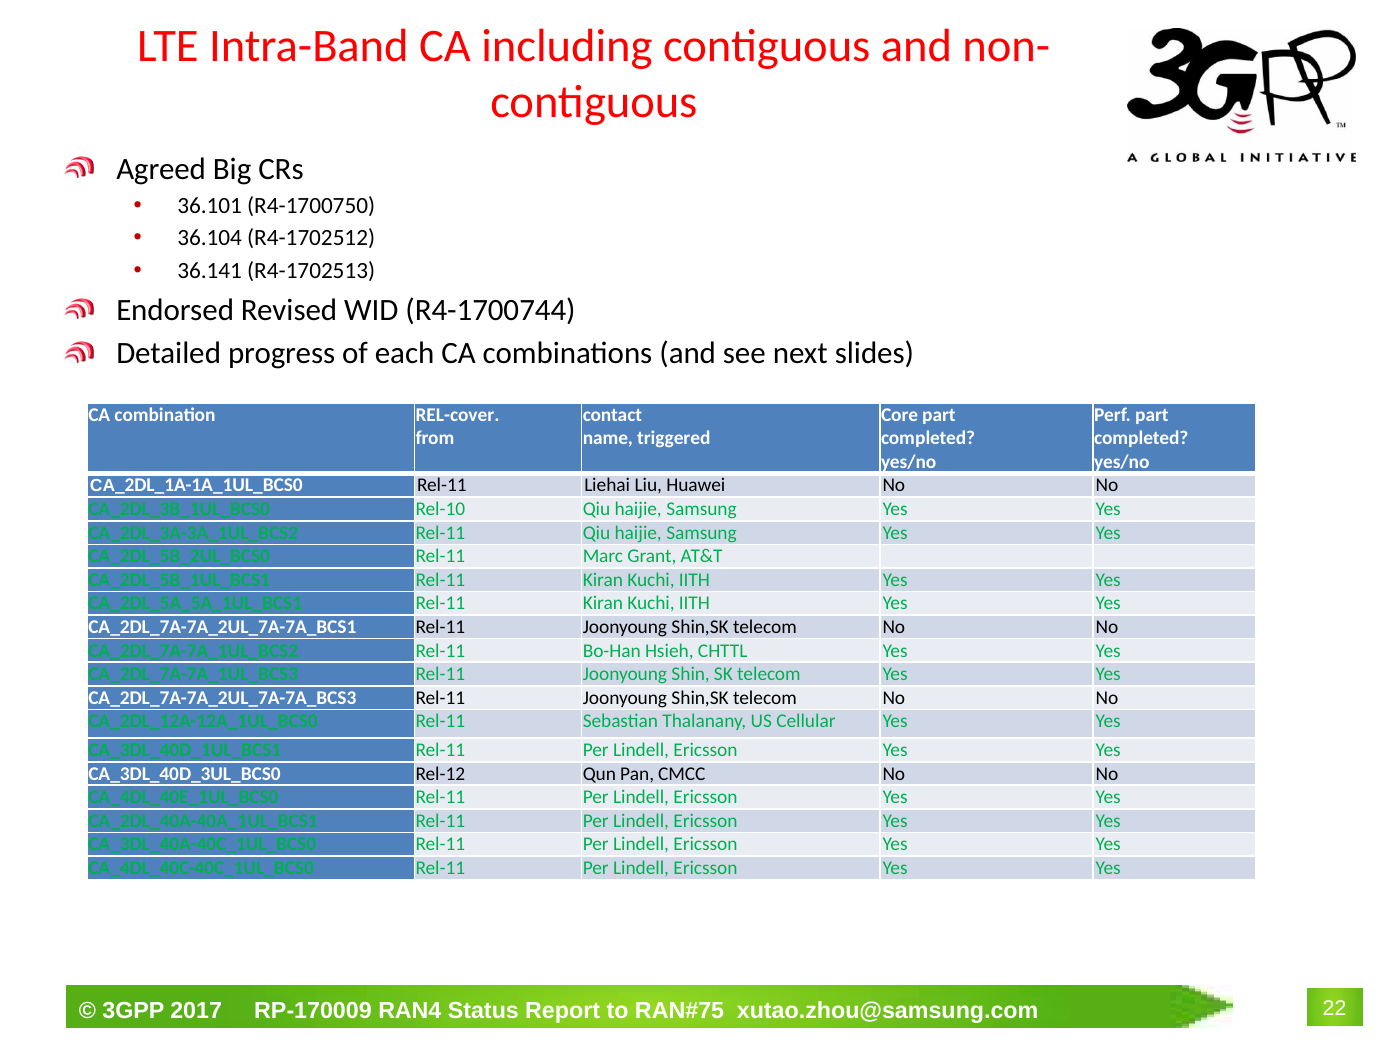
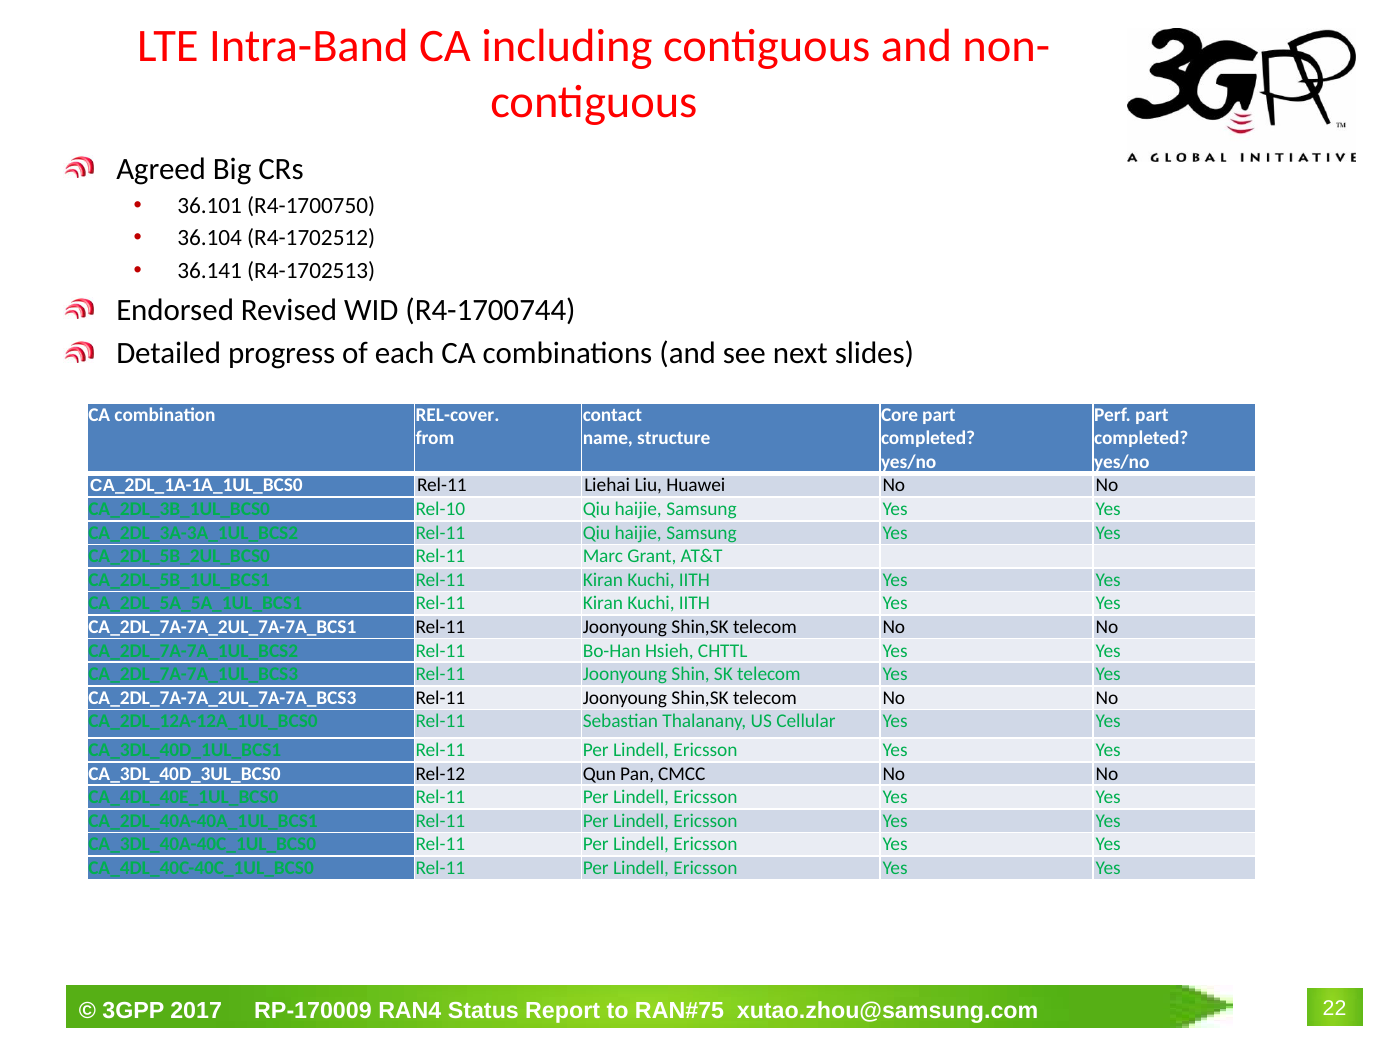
triggered: triggered -> structure (674, 438)
